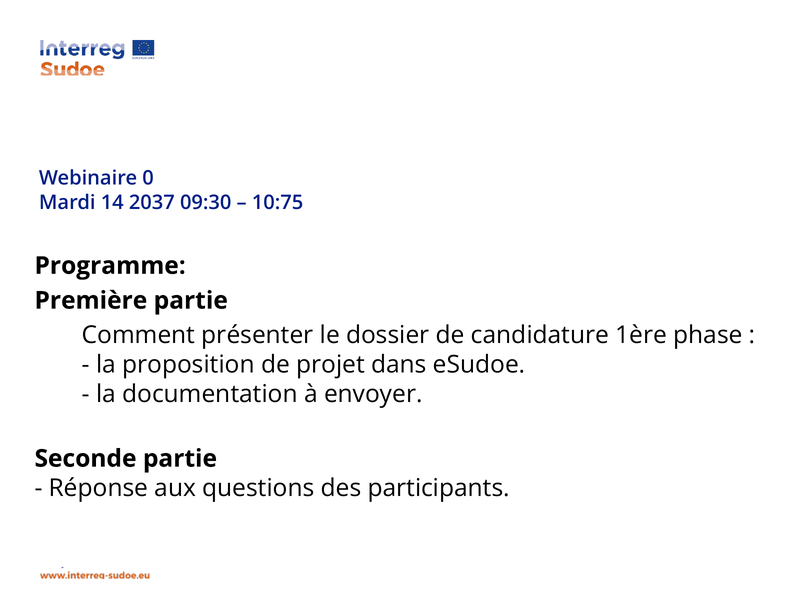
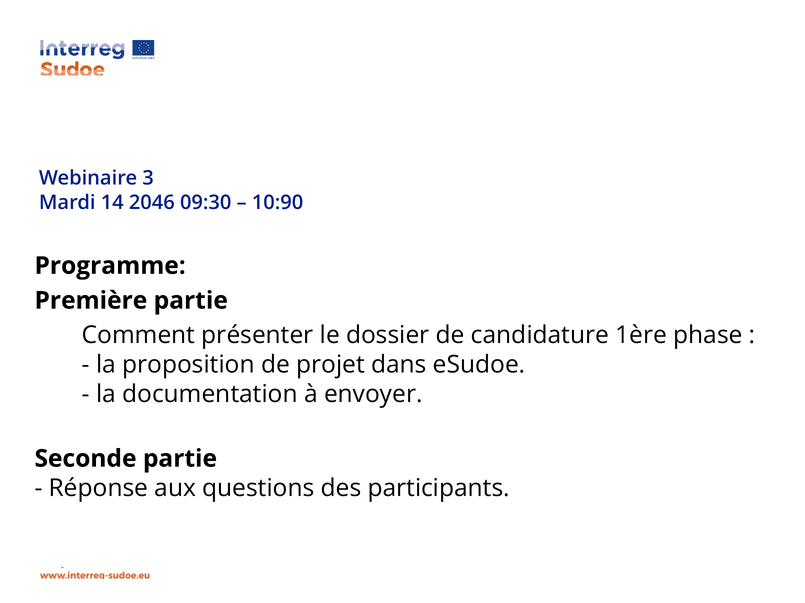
0: 0 -> 3 (148, 179)
2037: 2037 -> 2046 (152, 203)
10:75: 10:75 -> 10:90 (278, 203)
